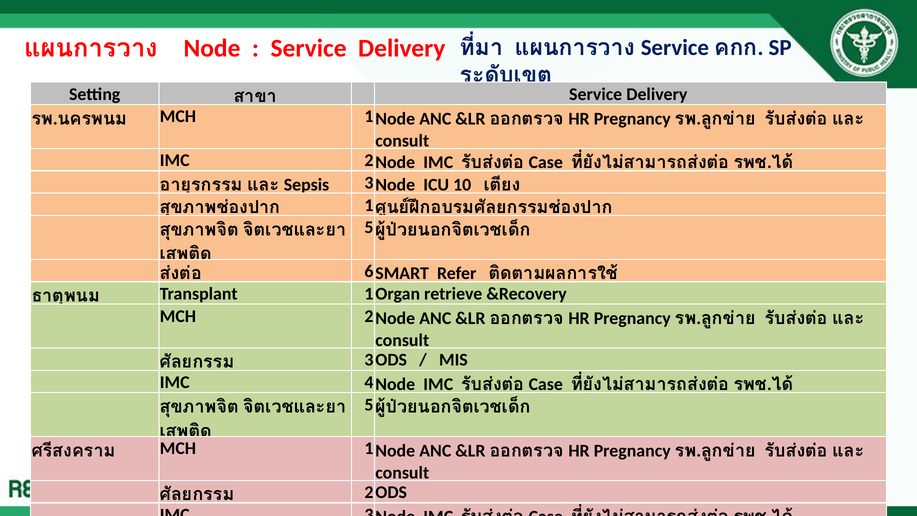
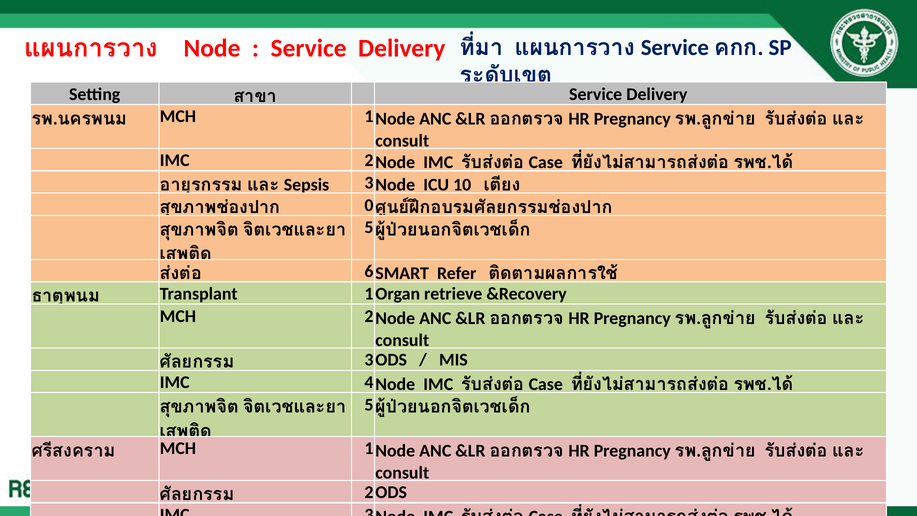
1: 1 -> 0 (369, 205)
